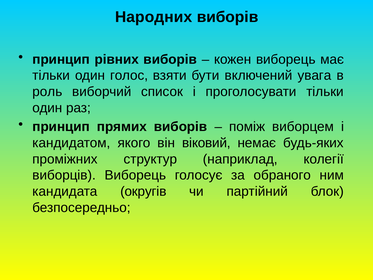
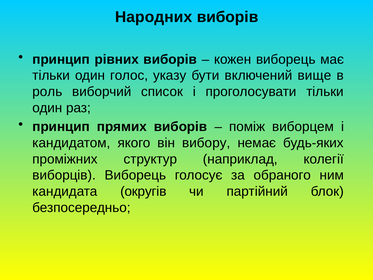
взяти: взяти -> указу (170, 75)
увага: увага -> вище (314, 75)
віковий: віковий -> вибору (206, 143)
